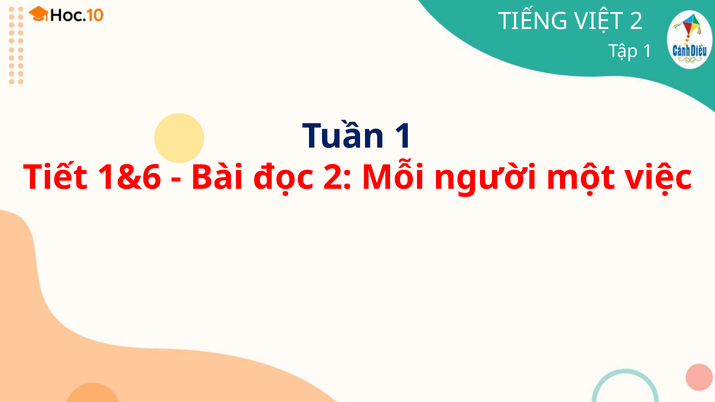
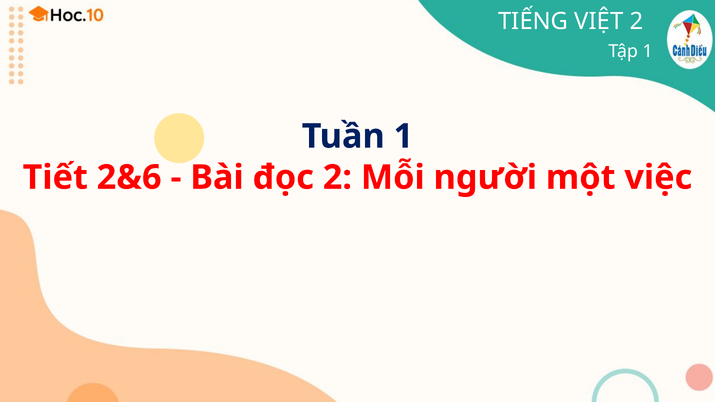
1&6: 1&6 -> 2&6 (129, 178)
